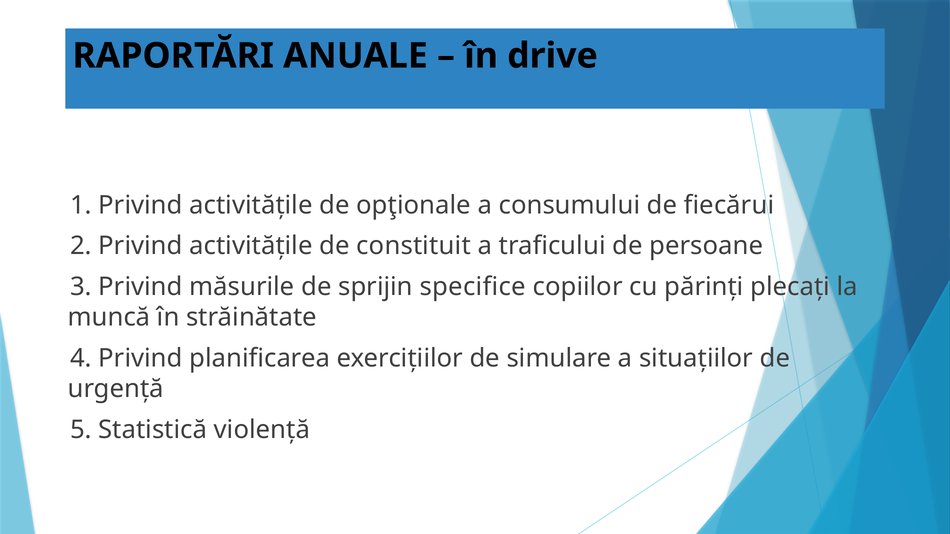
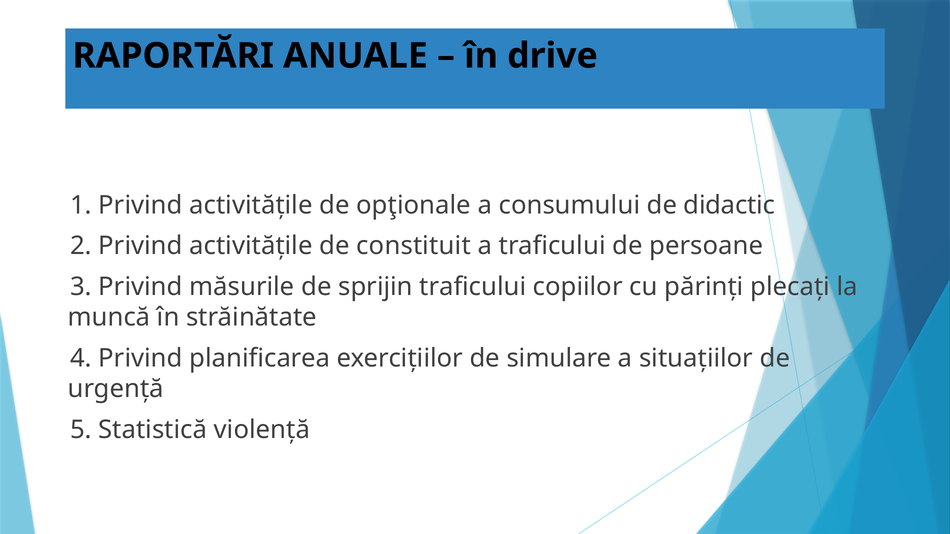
fiecărui: fiecărui -> didactic (729, 205)
sprijin specifice: specifice -> traficului (473, 287)
